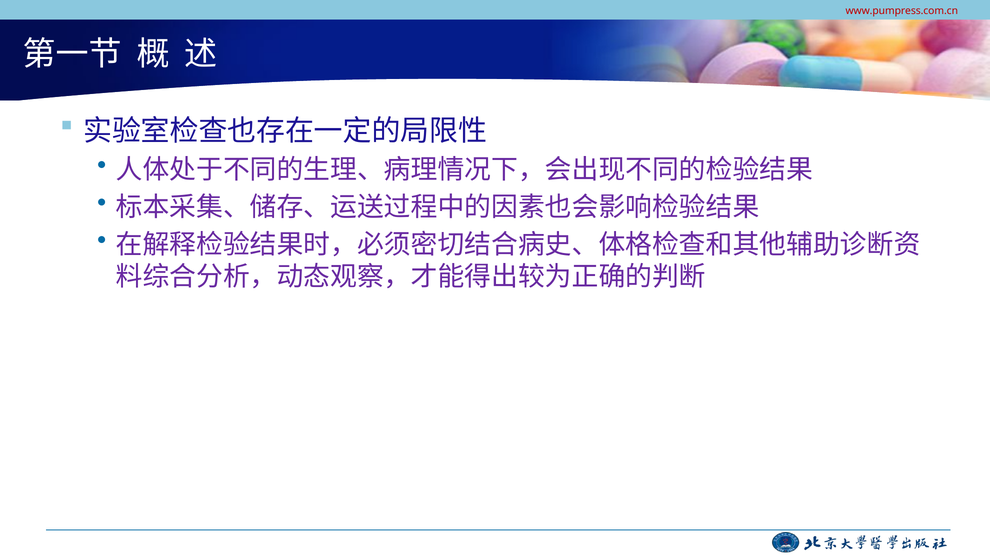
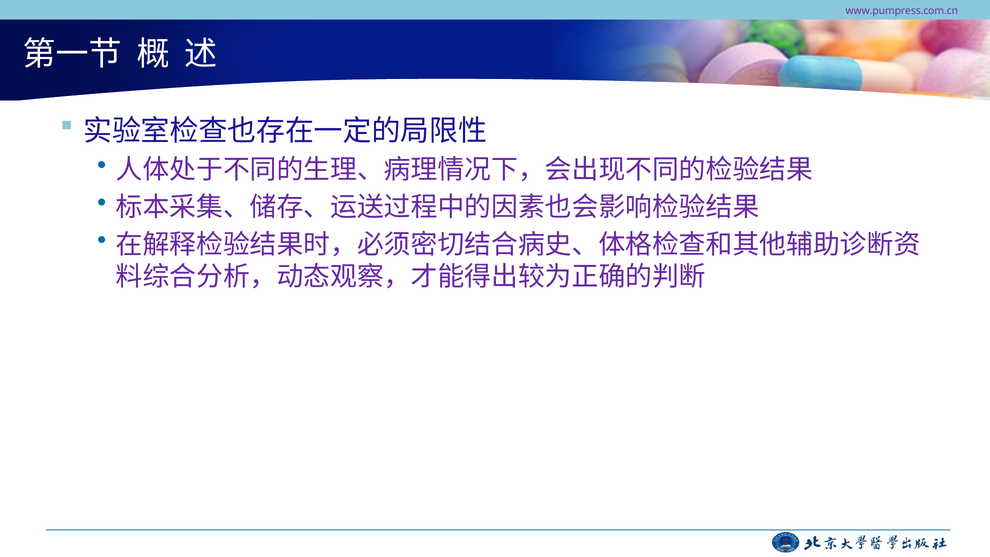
www.pumpress.com.cn colour: red -> purple (902, 11)
